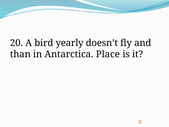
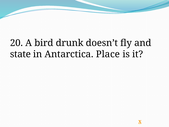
yearly: yearly -> drunk (70, 43)
than: than -> state (20, 54)
